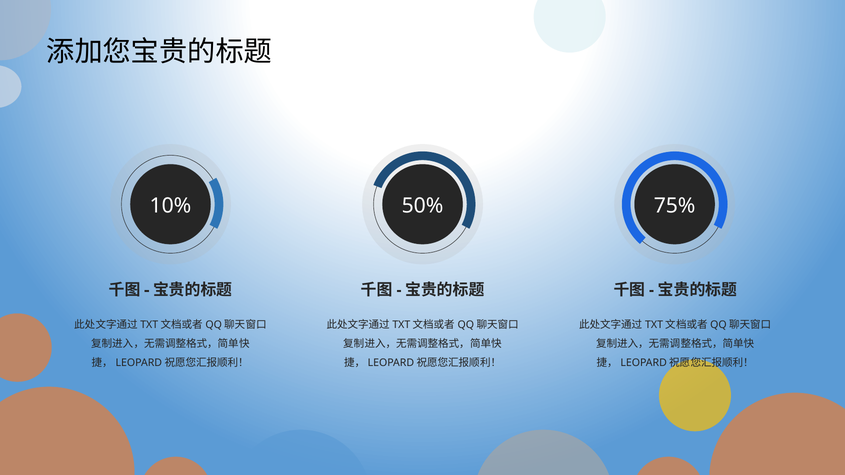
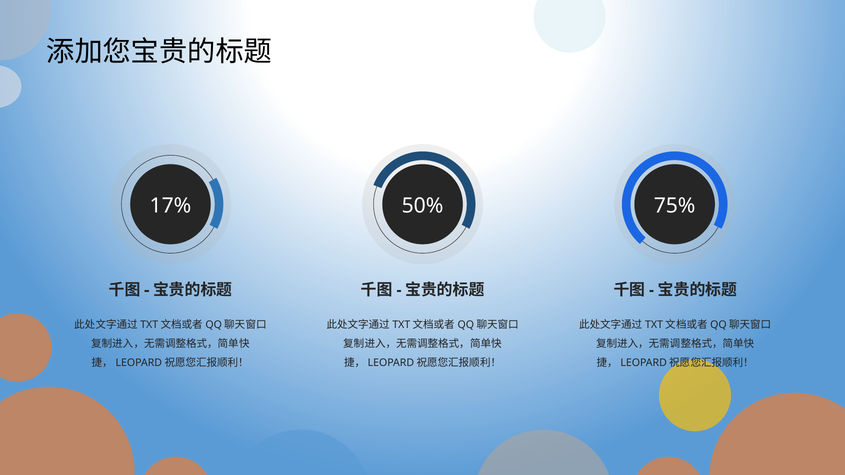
10%: 10% -> 17% (170, 206)
